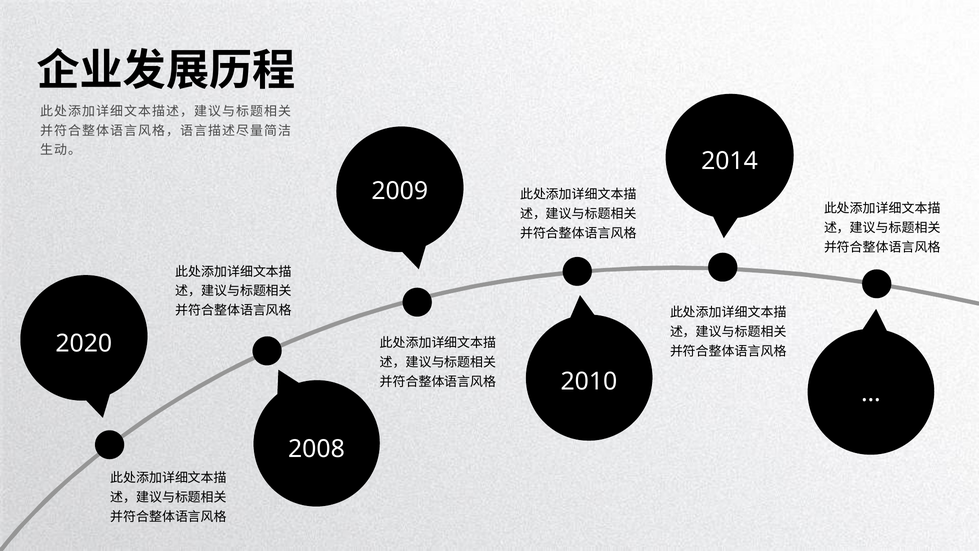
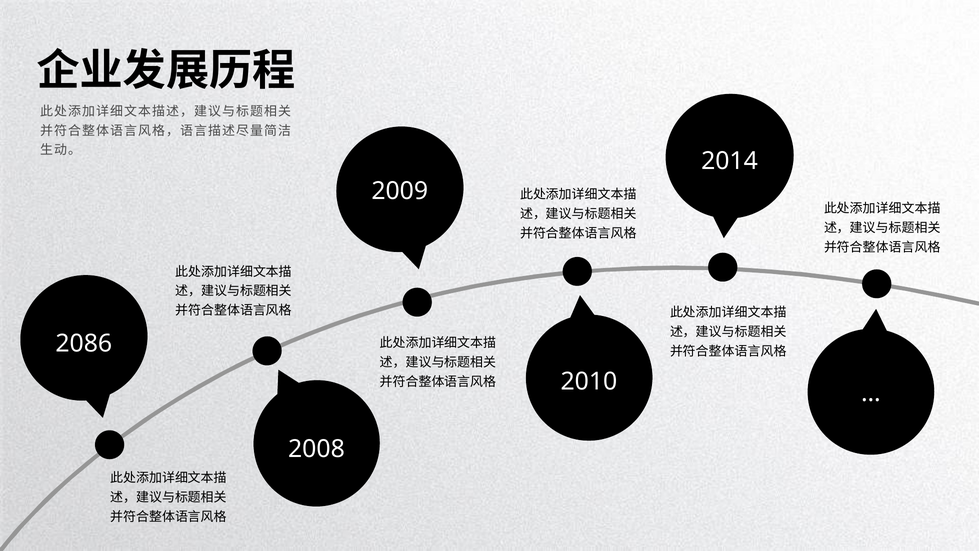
2020: 2020 -> 2086 (84, 343)
